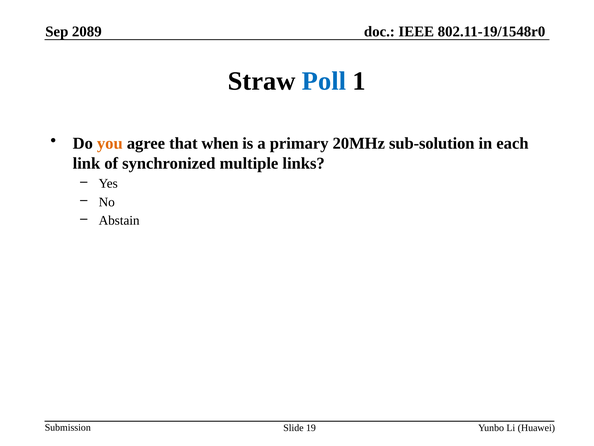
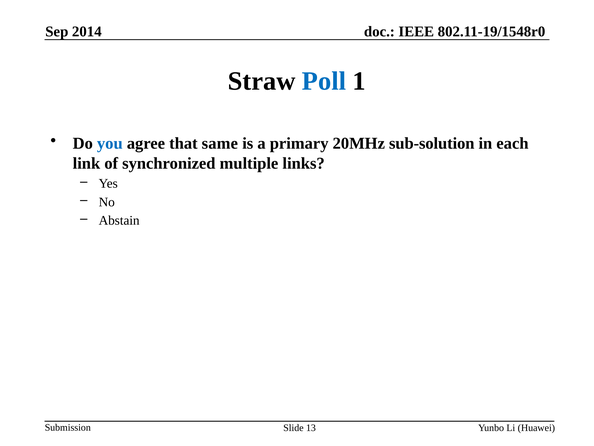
2089: 2089 -> 2014 (87, 32)
you colour: orange -> blue (110, 143)
when: when -> same (220, 143)
19: 19 -> 13 (311, 427)
